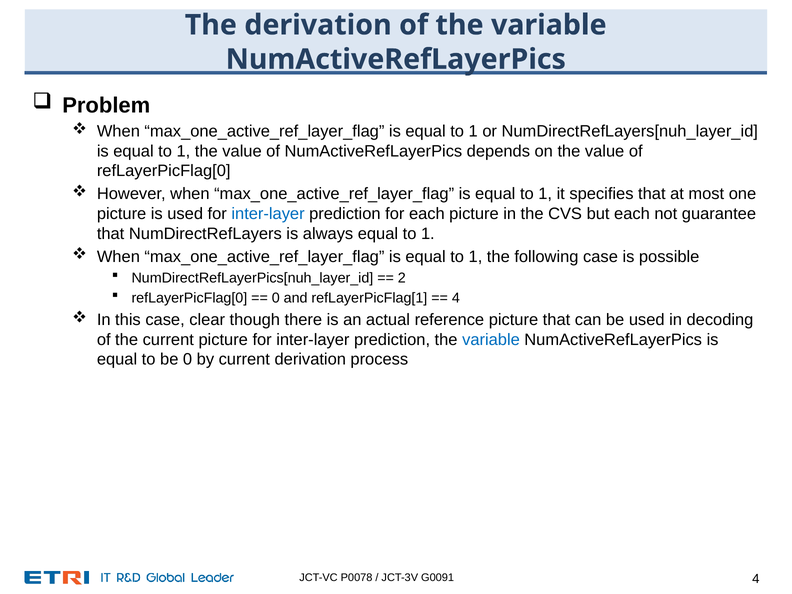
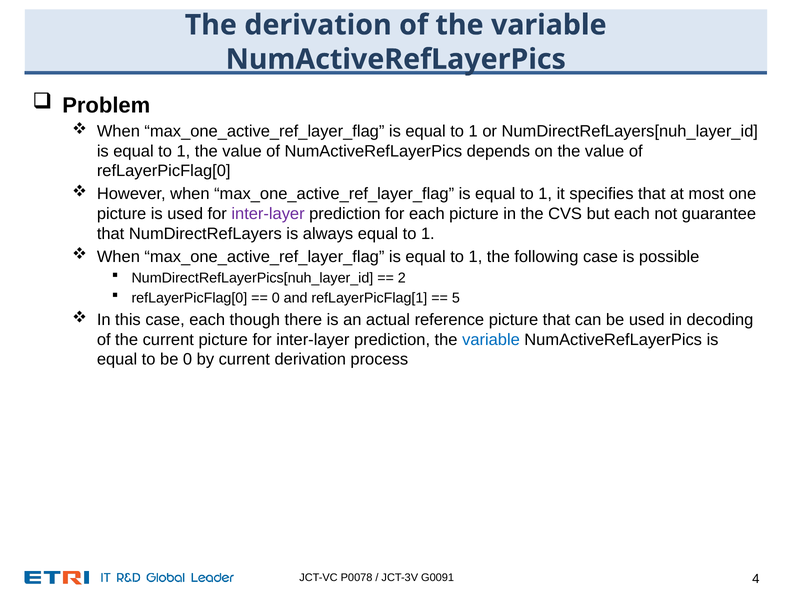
inter-layer colour: blue -> purple (268, 214)
4: 4 -> 5 (456, 298)
case clear: clear -> each (207, 320)
